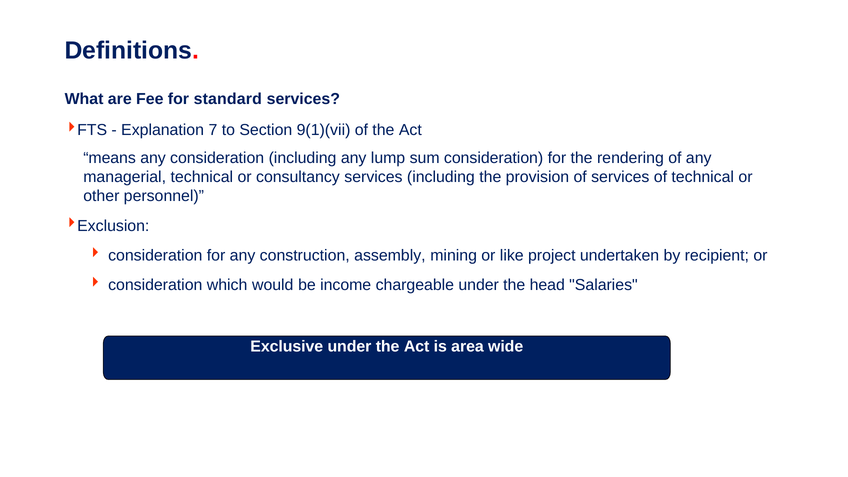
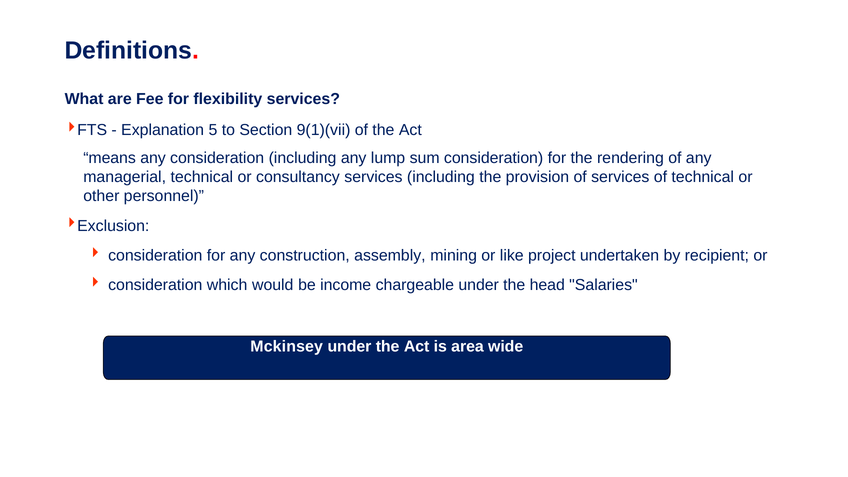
standard: standard -> flexibility (228, 99)
7: 7 -> 5 (213, 130)
Exclusive: Exclusive -> Mckinsey (287, 347)
